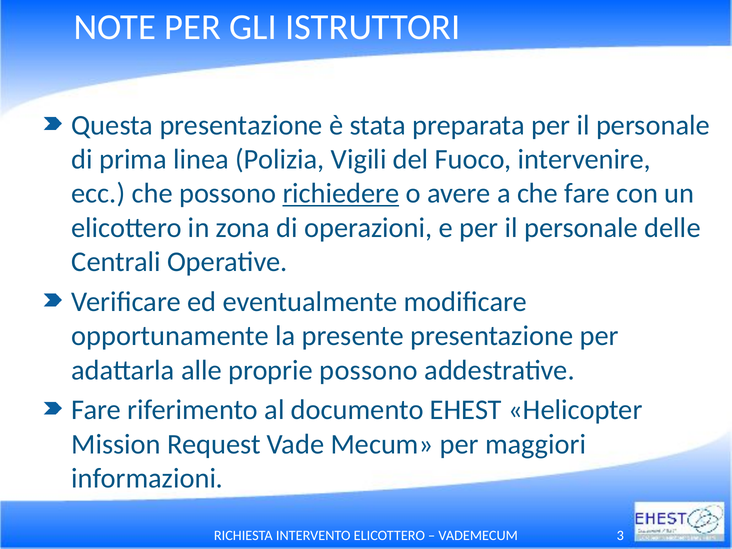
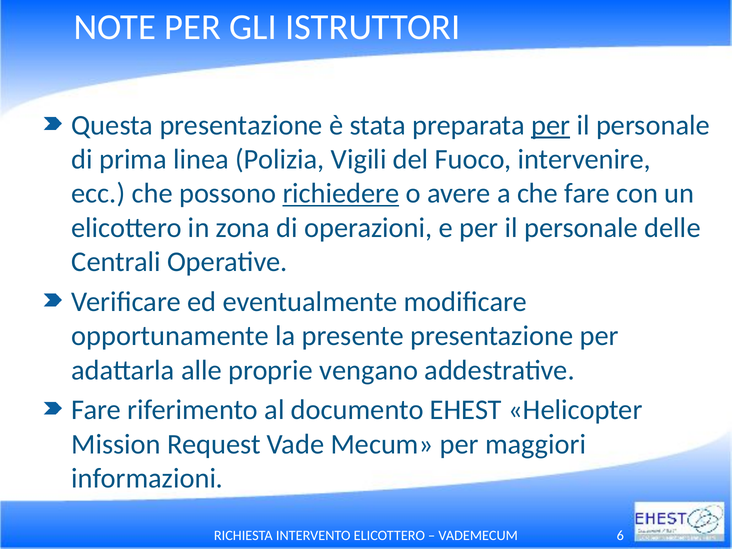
per underline: none -> present (551, 125)
proprie possono: possono -> vengano (369, 370)
3: 3 -> 6 (620, 536)
